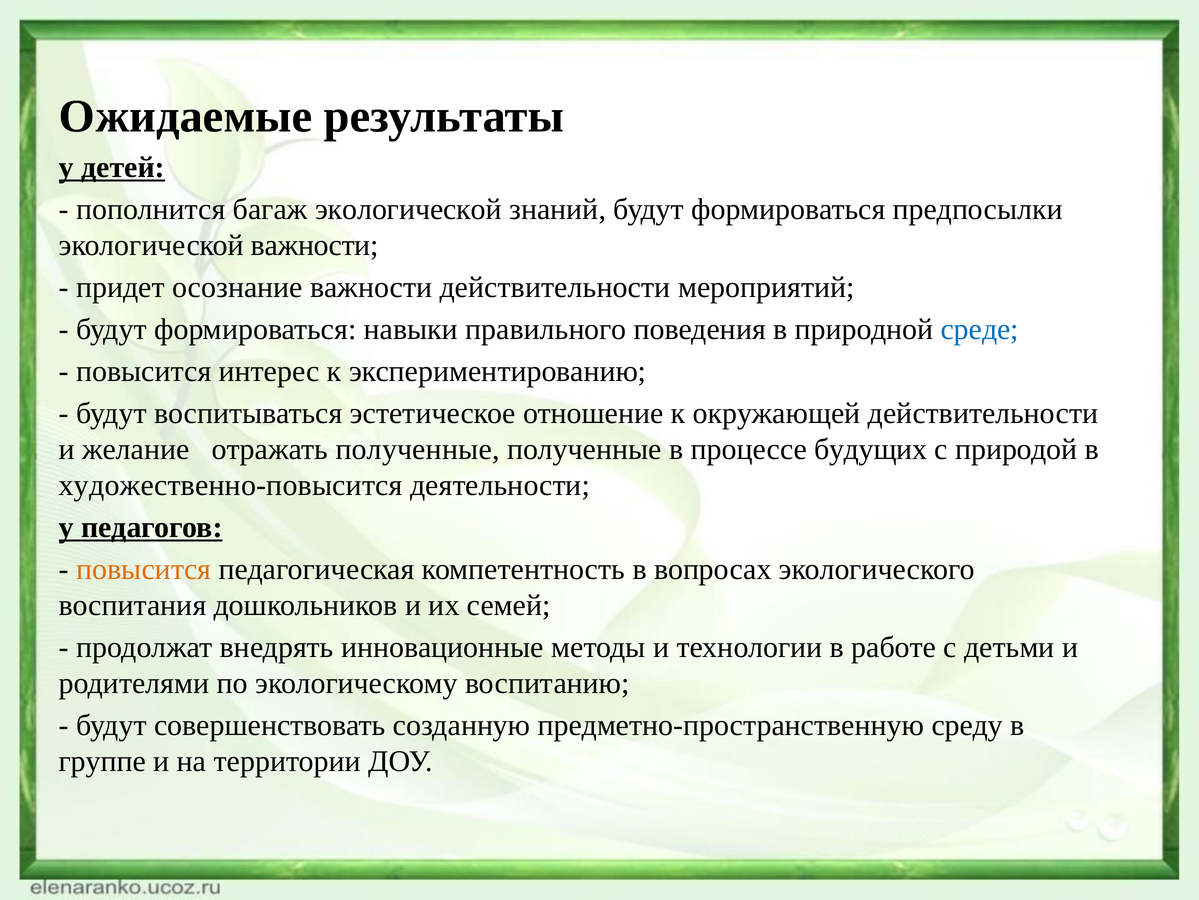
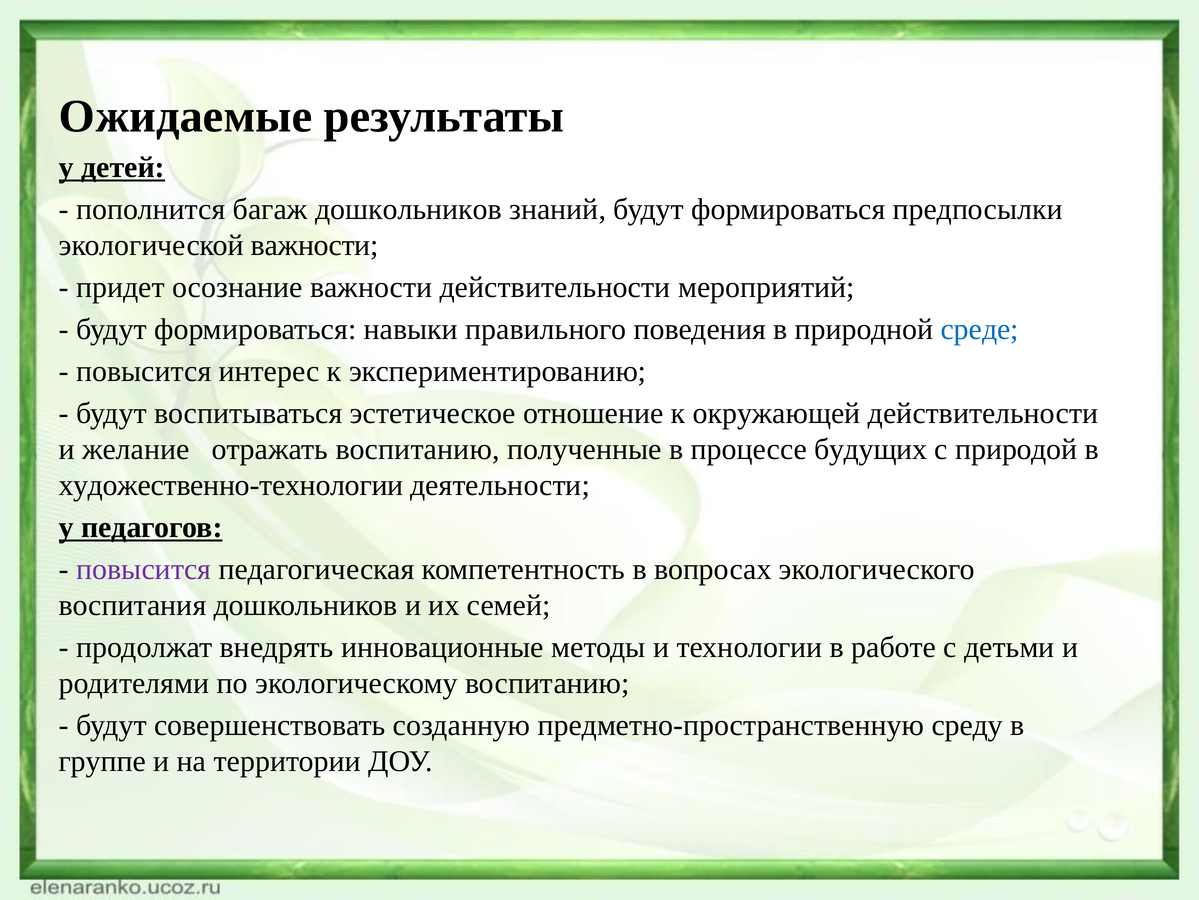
багаж экологической: экологической -> дошкольников (408, 209)
отражать полученные: полученные -> воспитанию (418, 449)
художественно-повысится: художественно-повысится -> художественно-технологии (231, 485)
повысится colour: orange -> purple (144, 569)
